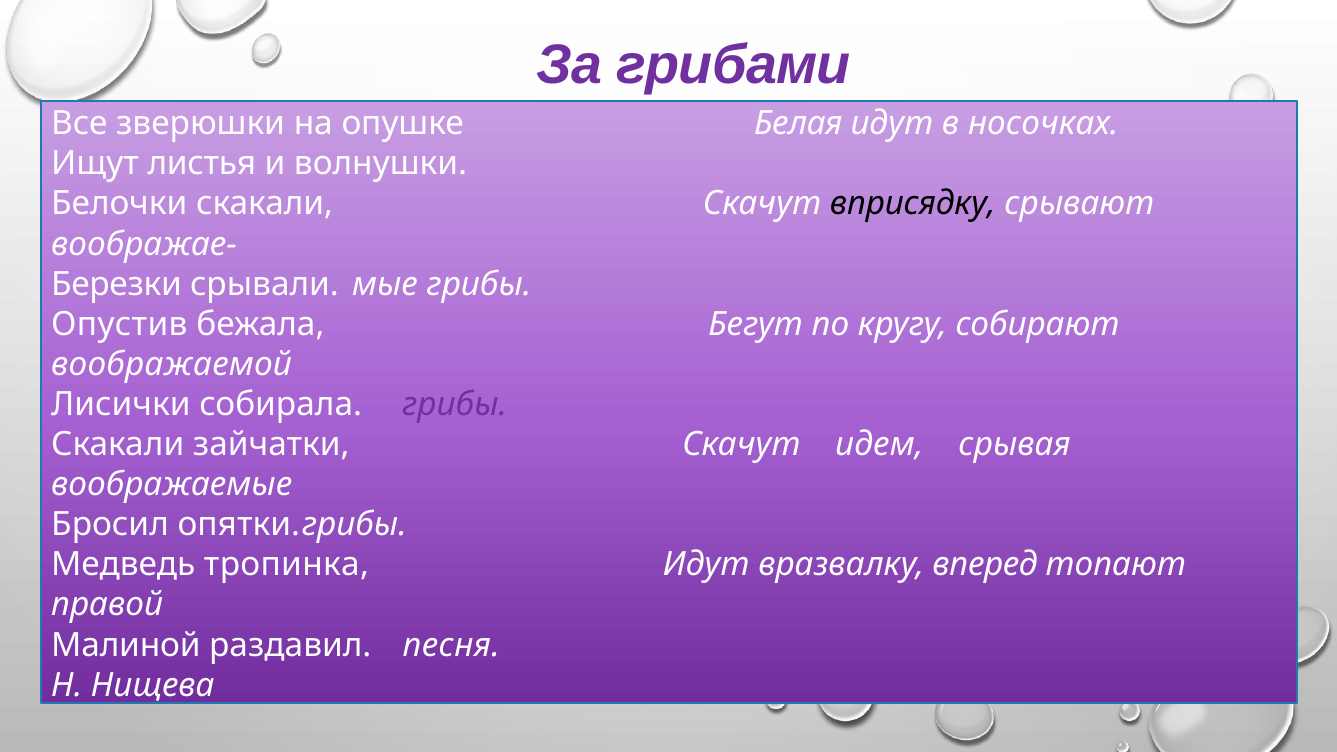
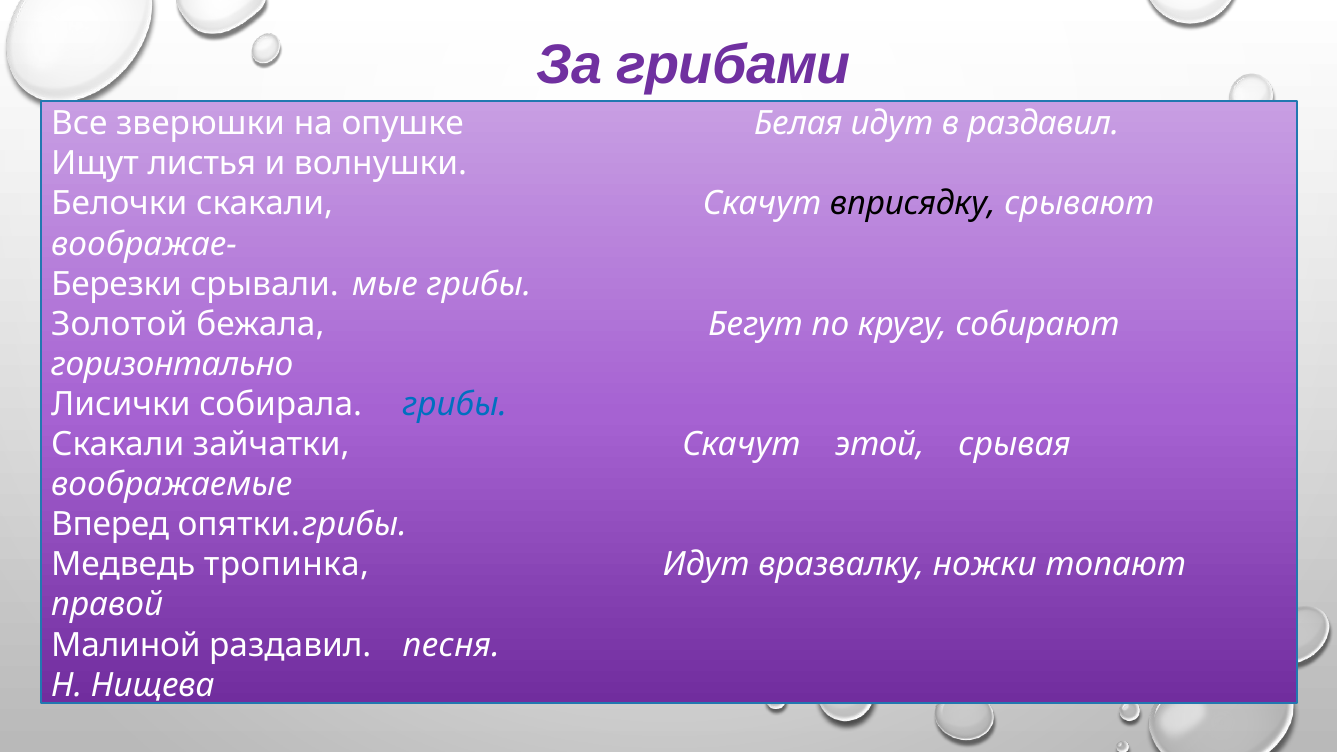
в носочках: носочках -> раздавил (1043, 124)
Опустив: Опустив -> Золотой (119, 324)
воображаемой: воображаемой -> горизонтально (172, 364)
грибы colour: purple -> blue (455, 404)
идем: идем -> этой (880, 445)
Бросил: Бросил -> Вперед (110, 525)
вперед: вперед -> ножки (985, 565)
